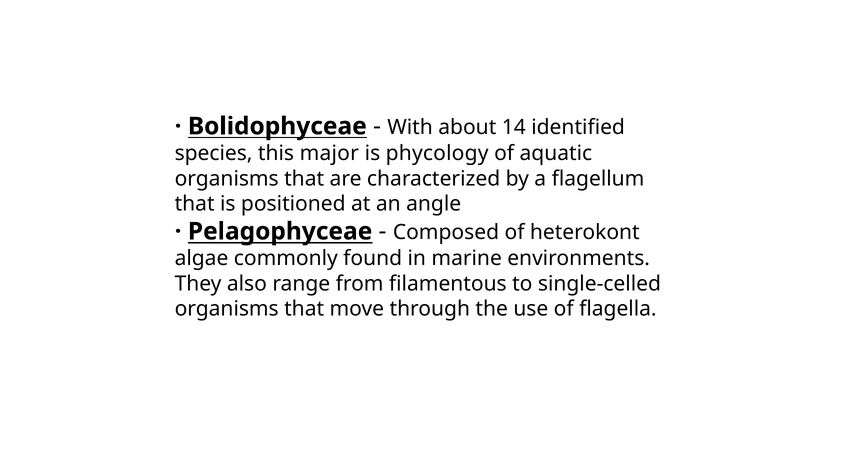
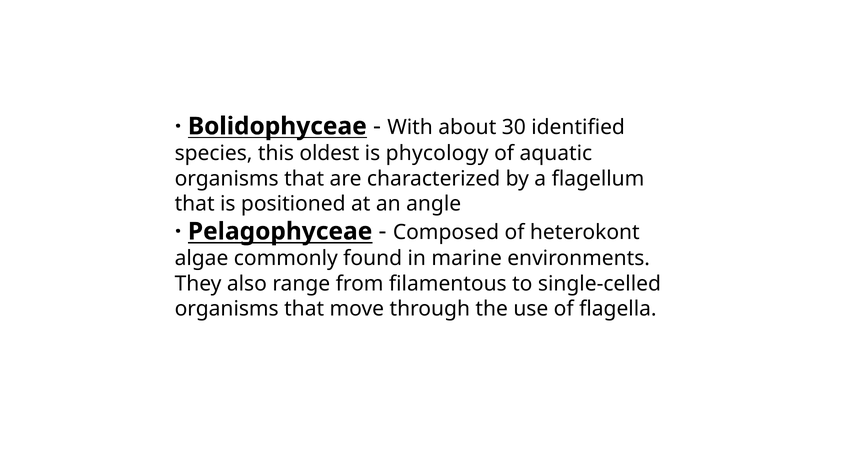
14: 14 -> 30 (514, 127)
major: major -> oldest (329, 153)
